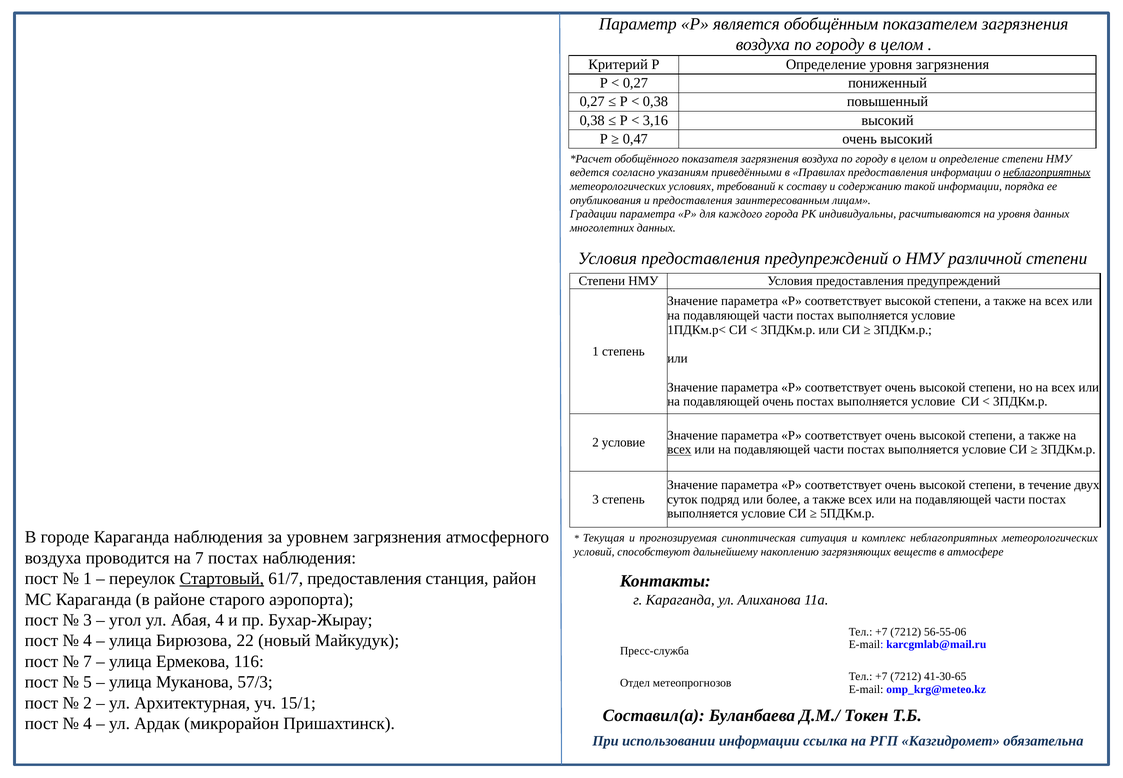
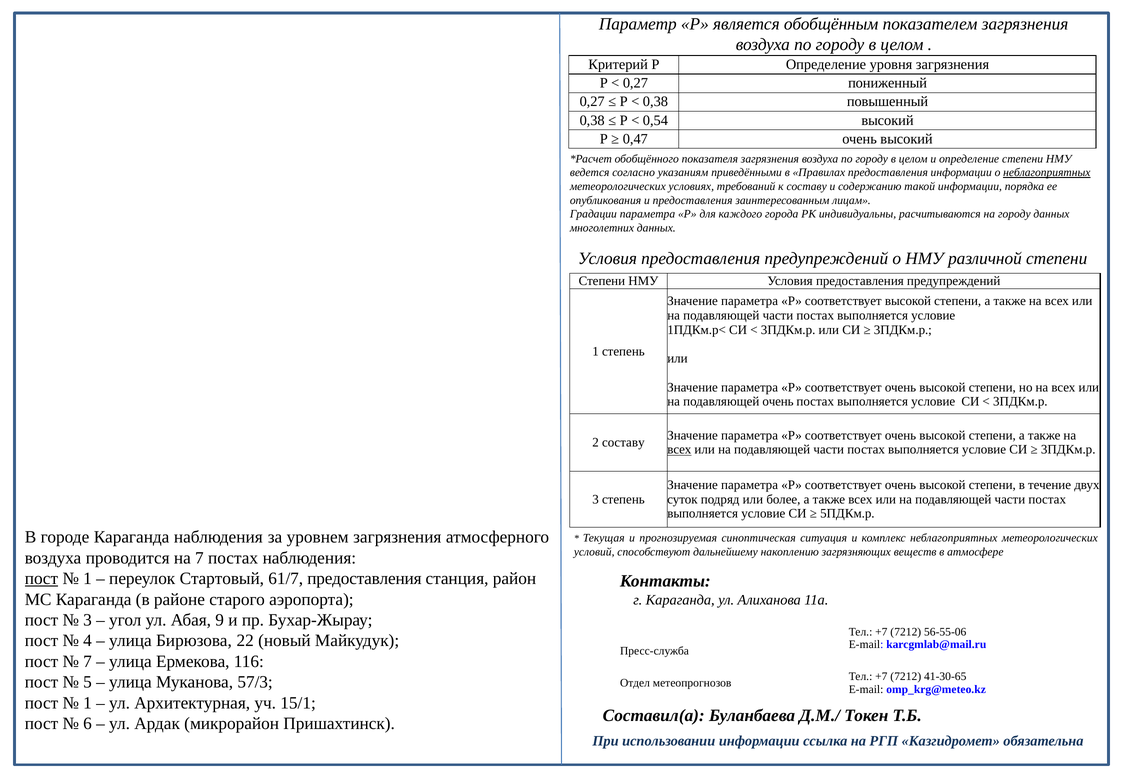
3,16: 3,16 -> 0,54 (655, 120)
на уровня: уровня -> городу (1014, 214)
2 условие: условие -> составу (623, 442)
пост underline: none -> present (41, 578)
Стартовый underline: present -> none (222, 578)
Абая 4: 4 -> 9 (220, 620)
2: 2 -> 1 (88, 703)
4: 4 -> 6 (88, 723)
